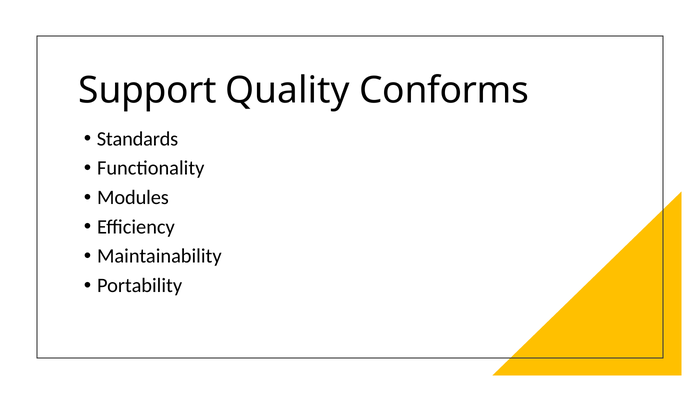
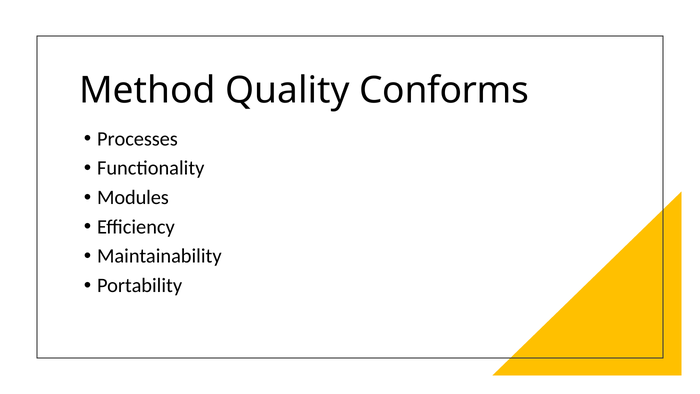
Support: Support -> Method (147, 90)
Standards: Standards -> Processes (137, 139)
